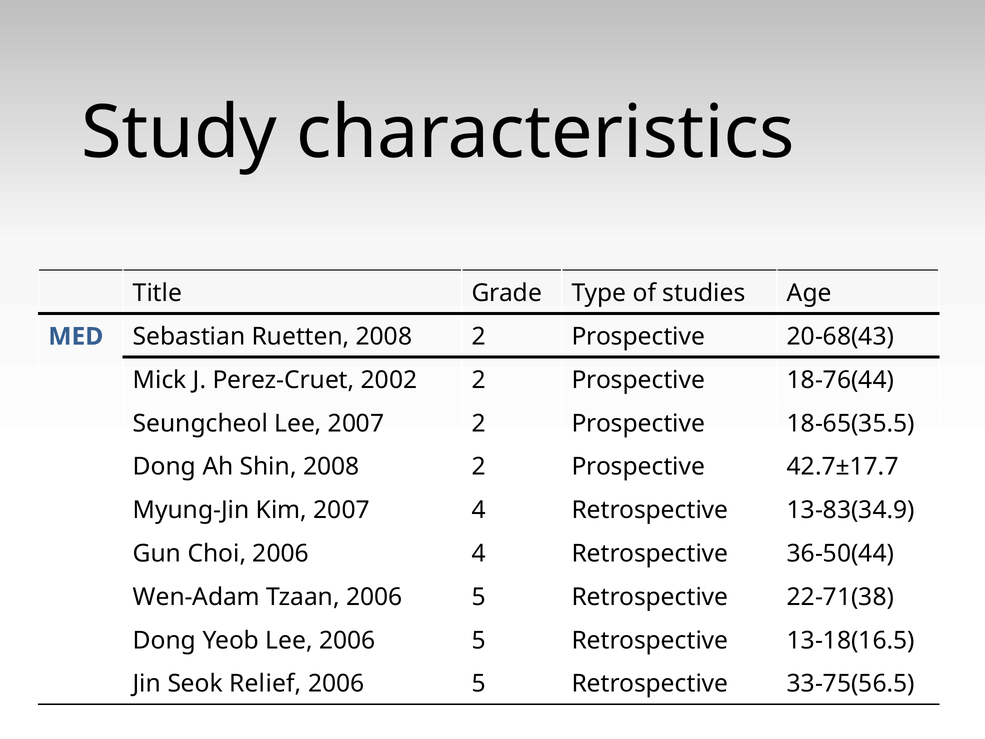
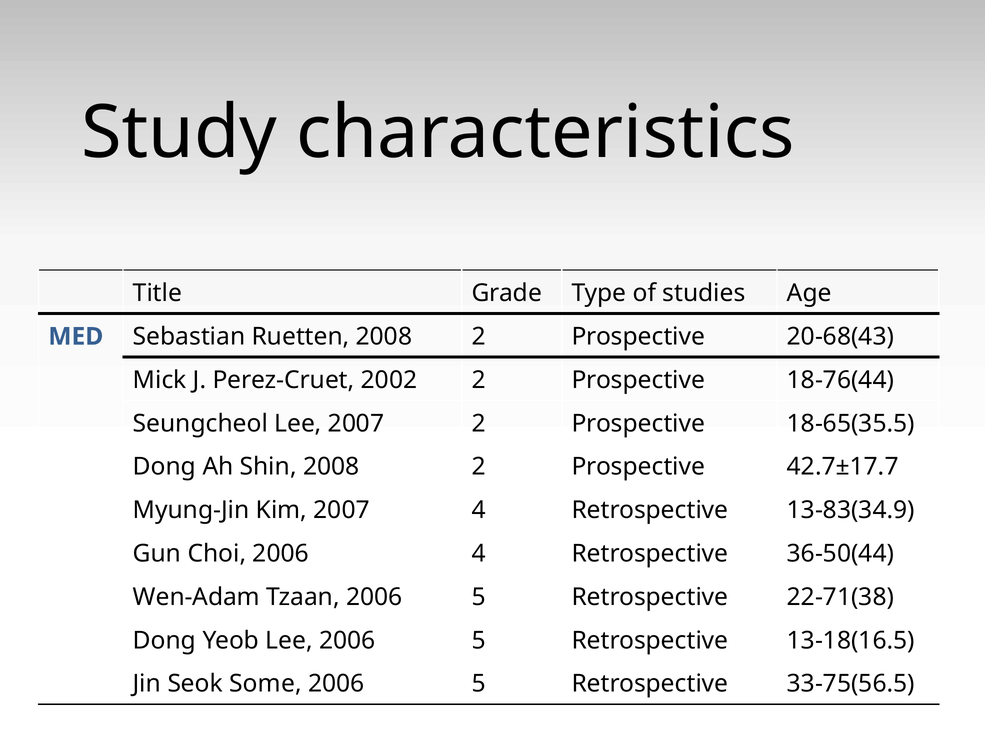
Relief: Relief -> Some (265, 684)
